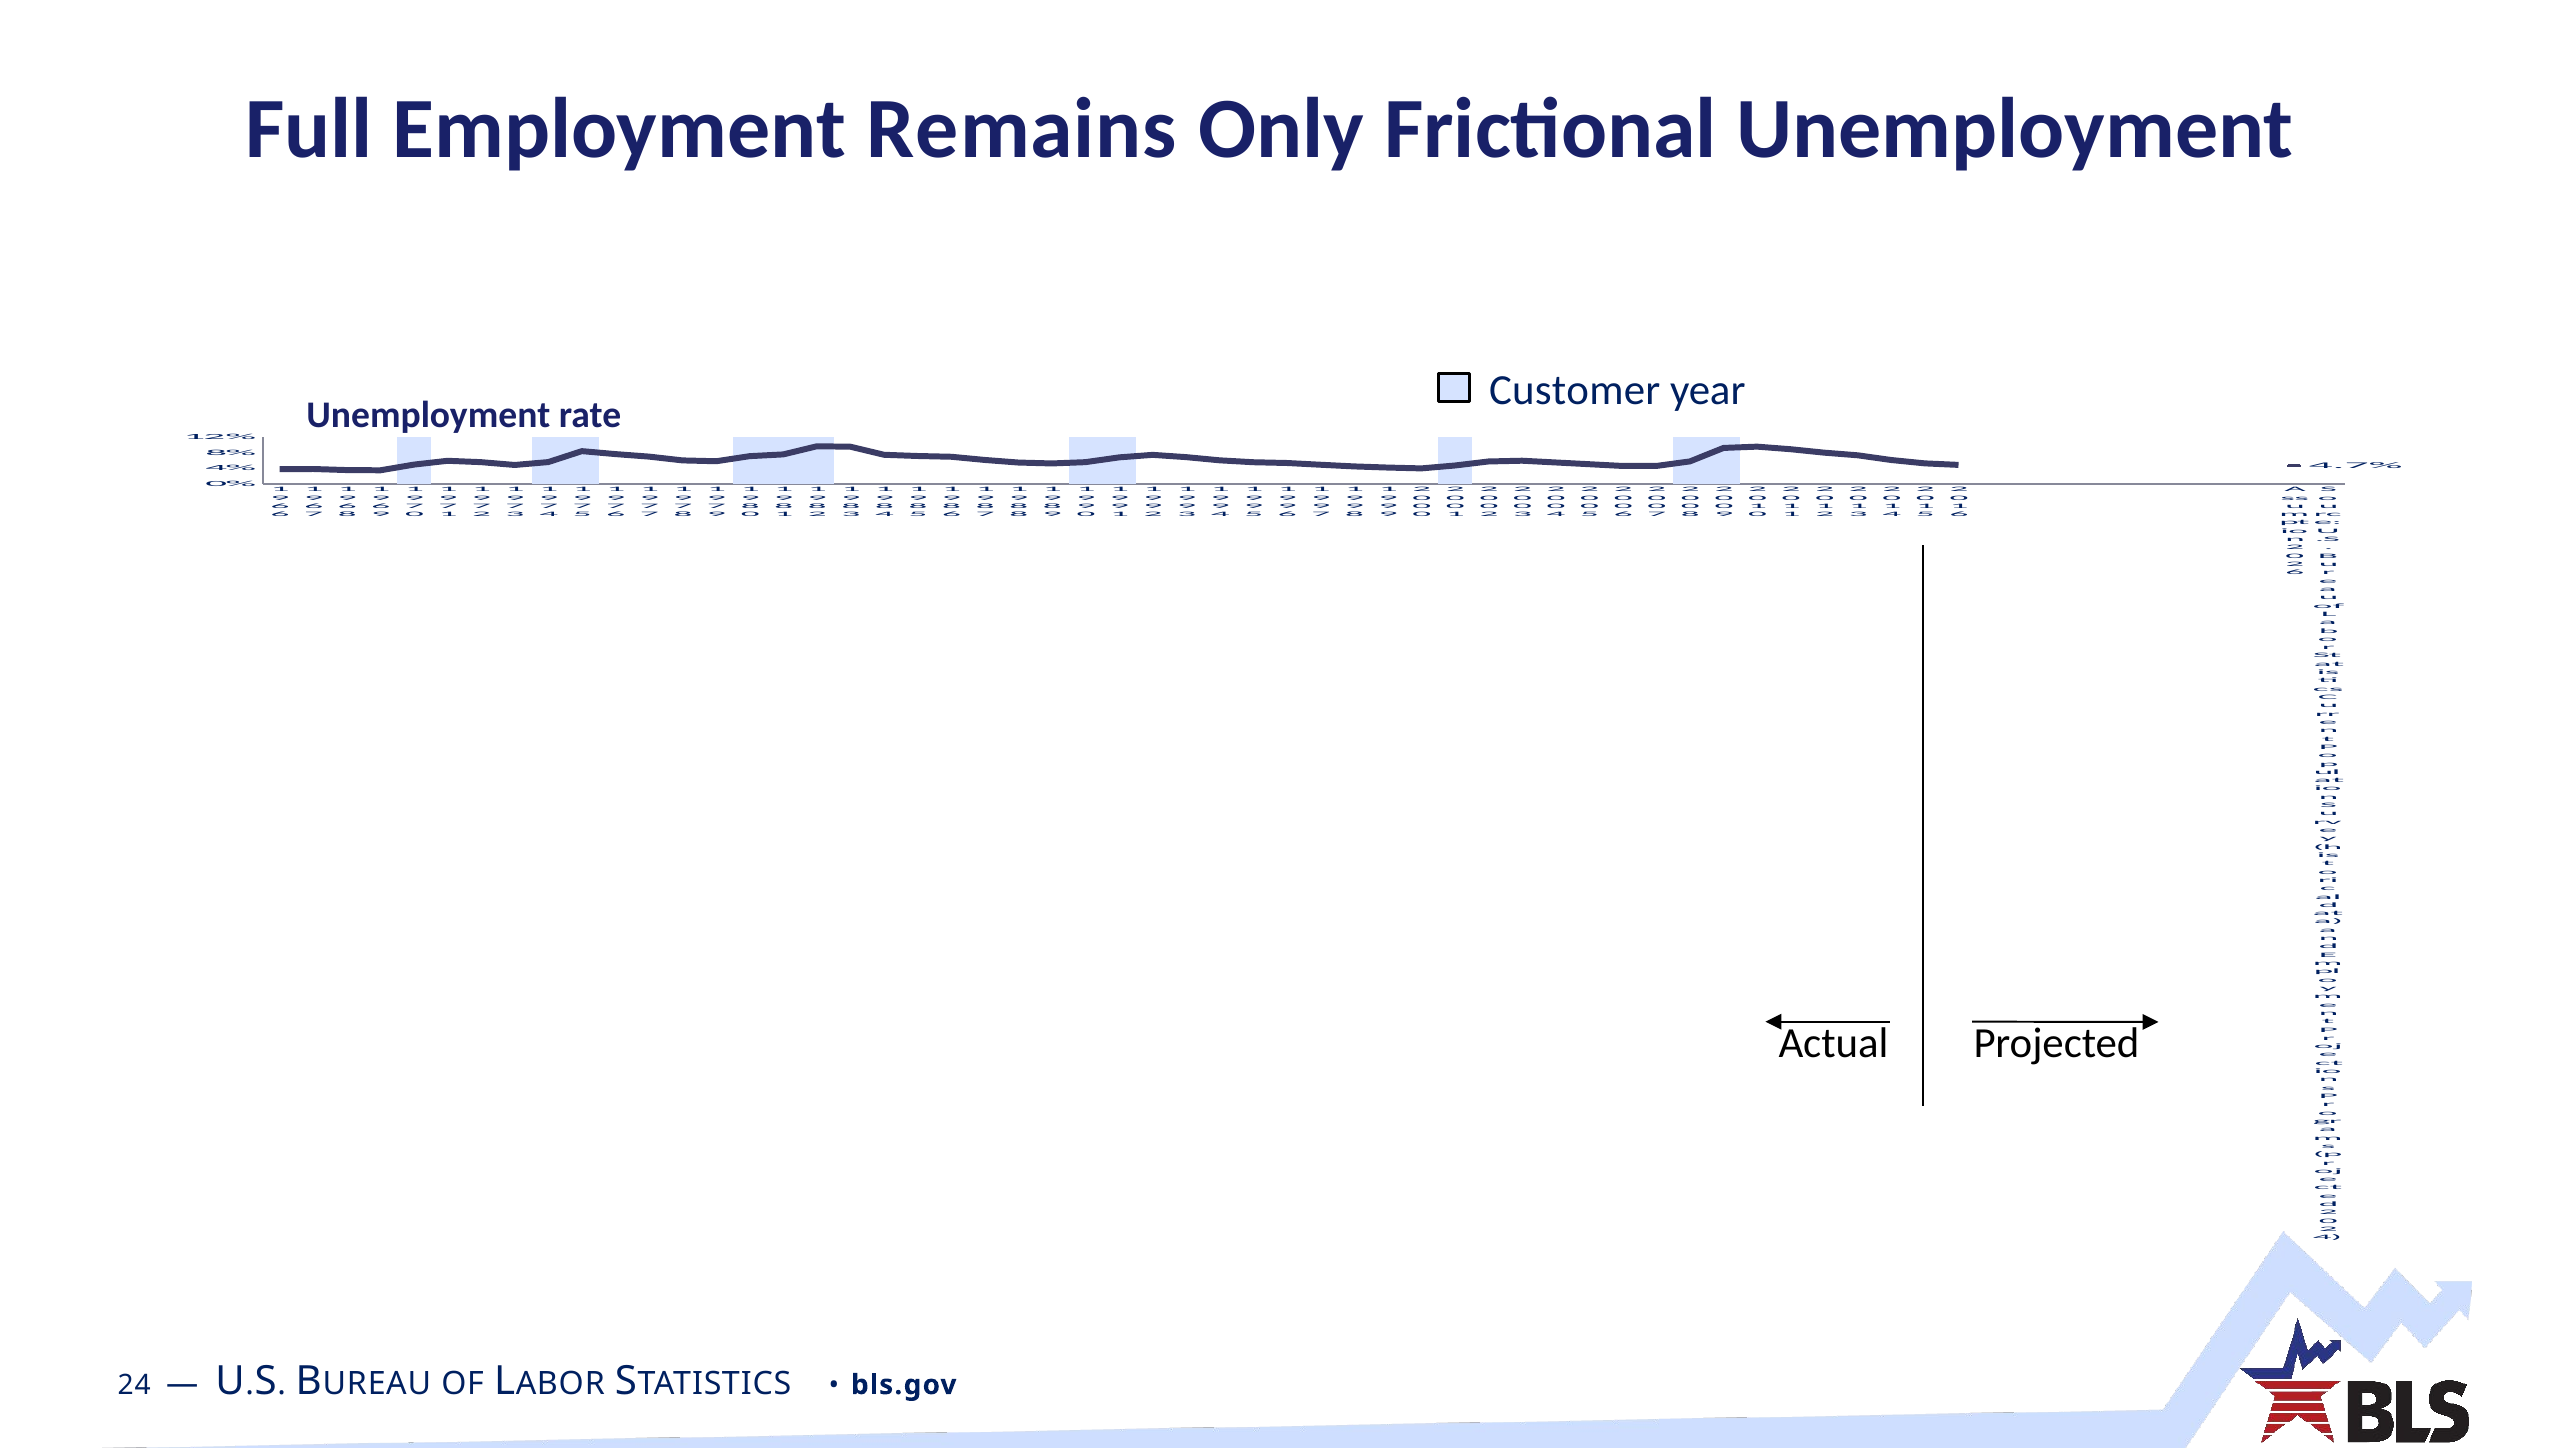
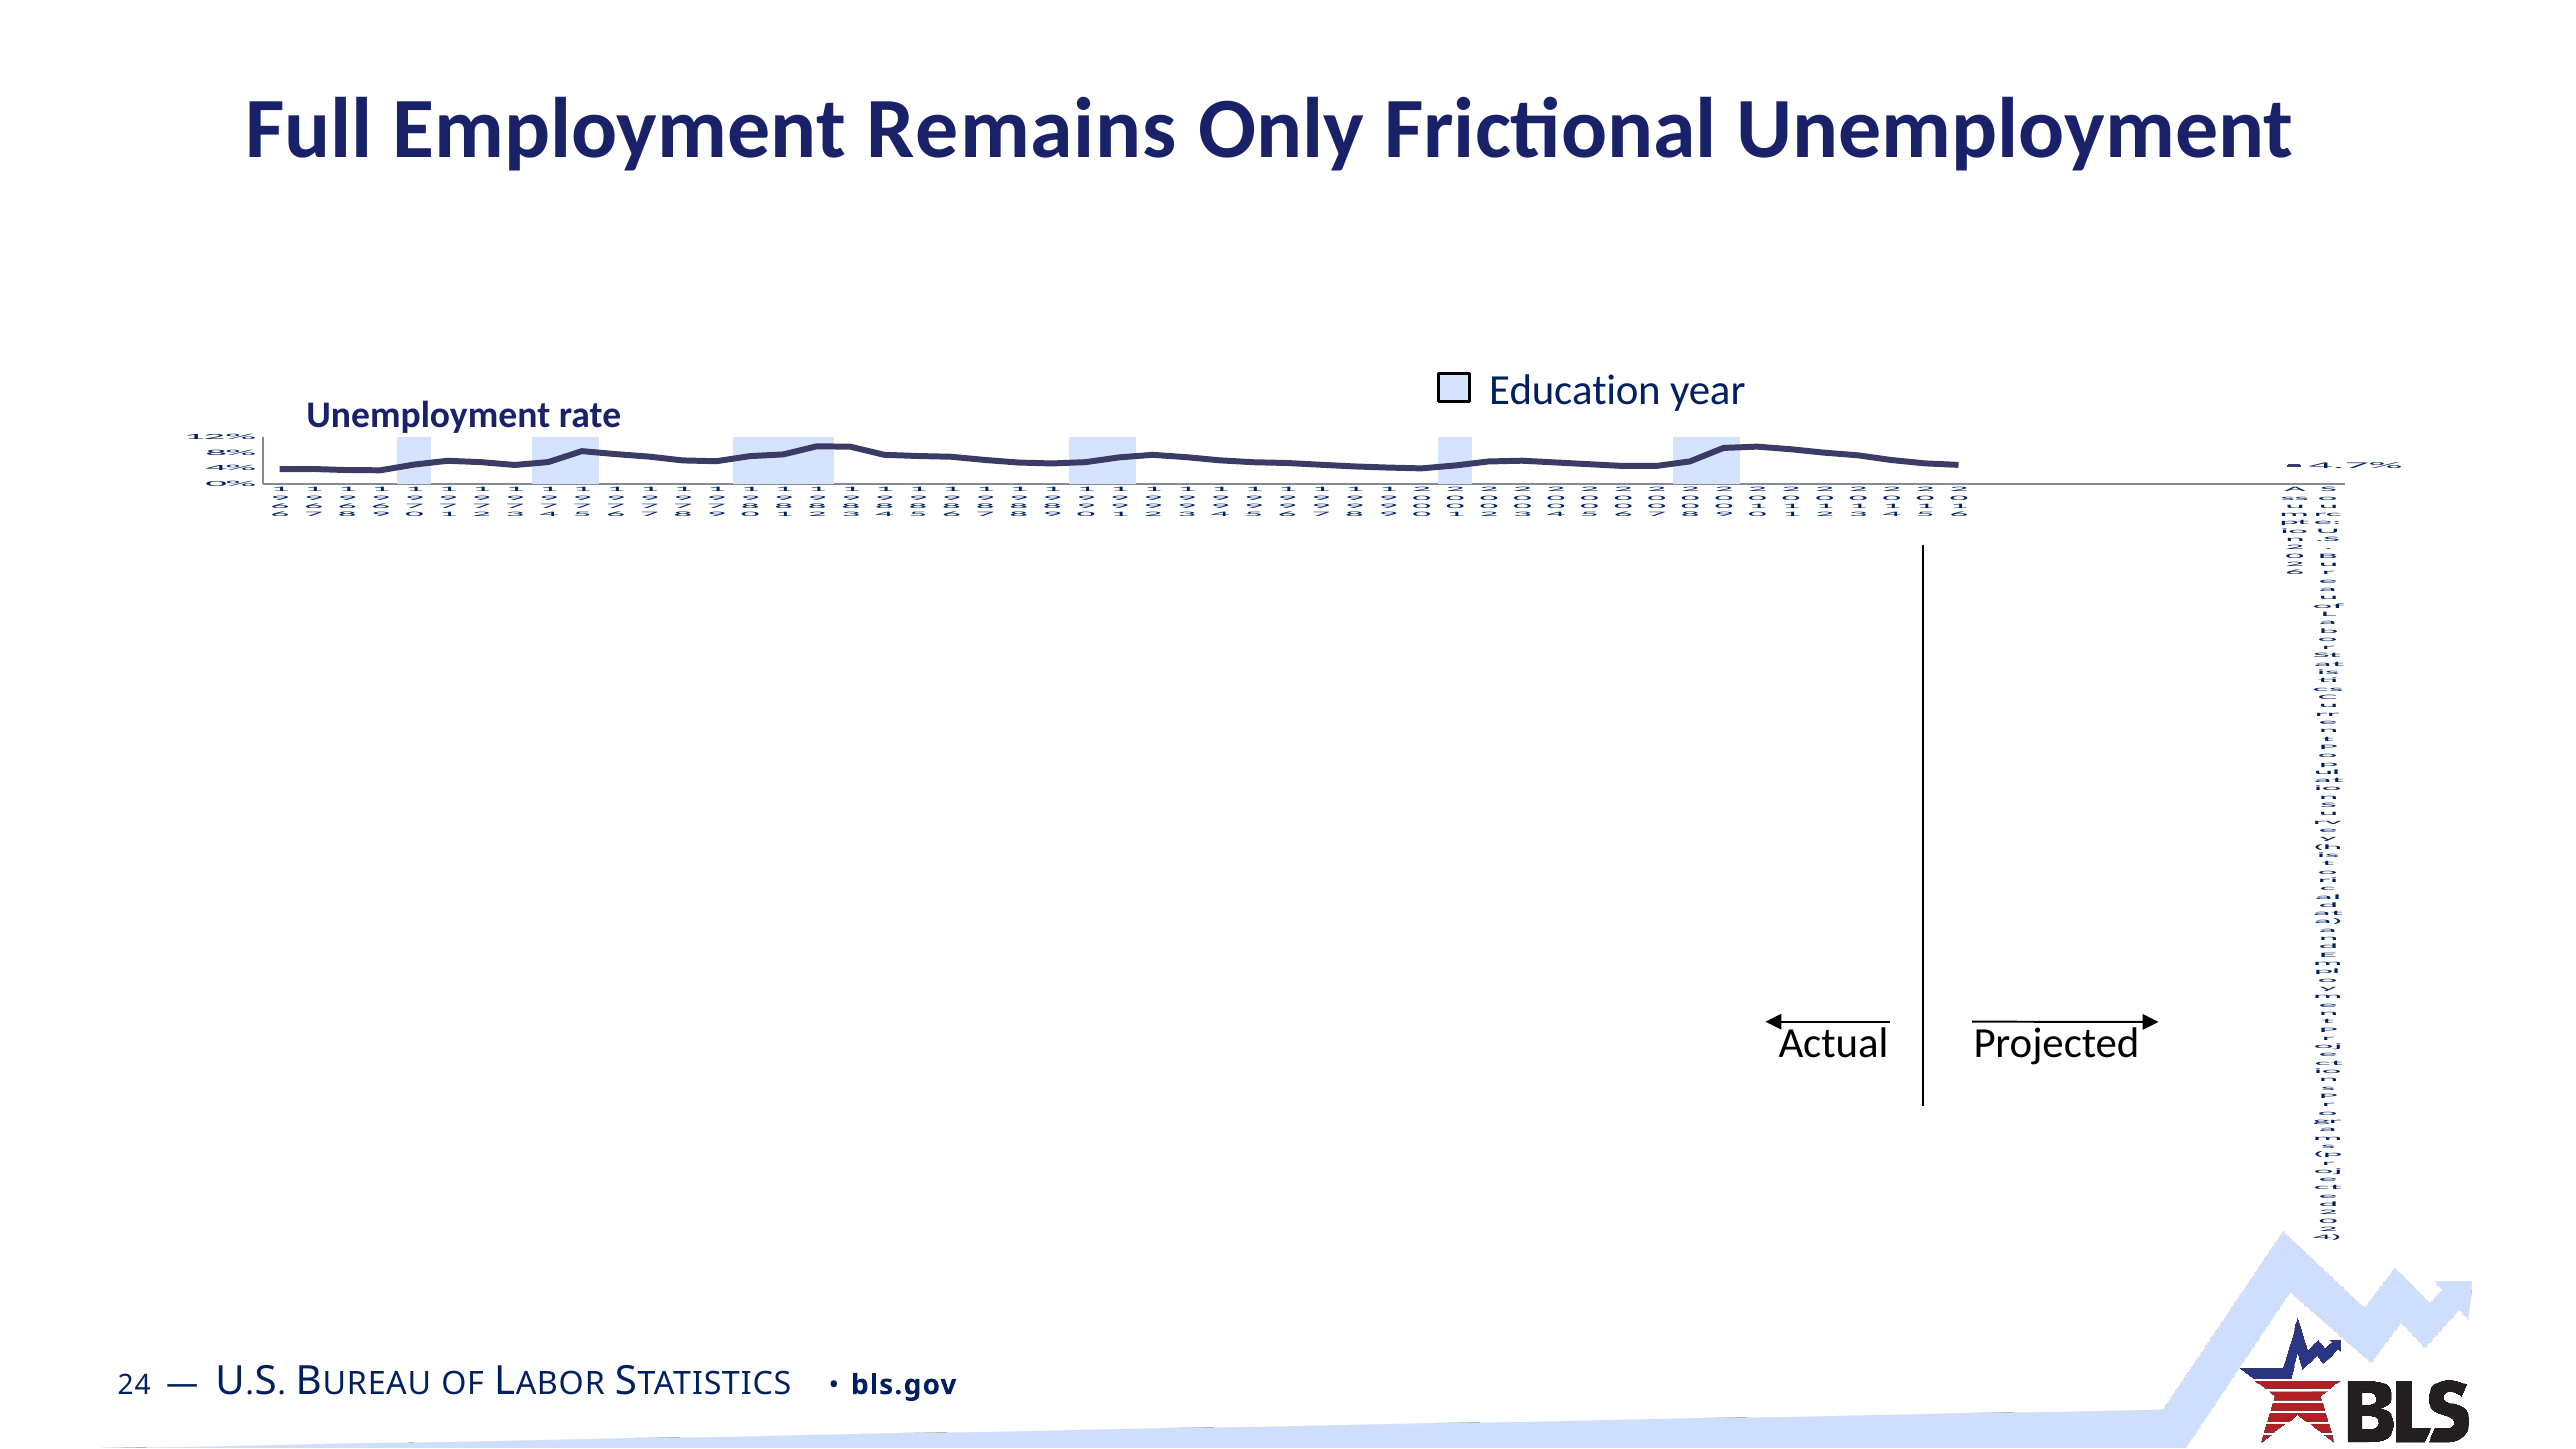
Customer: Customer -> Education (1575, 390)
